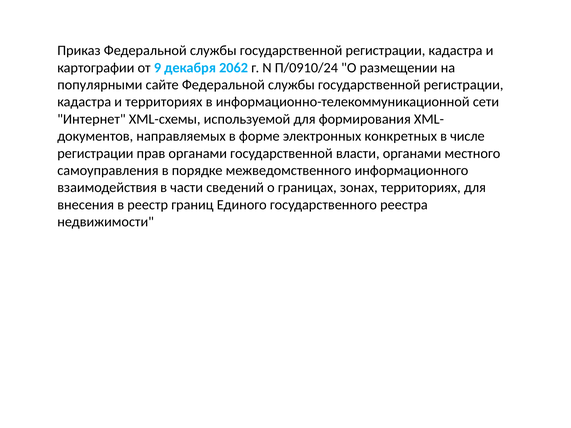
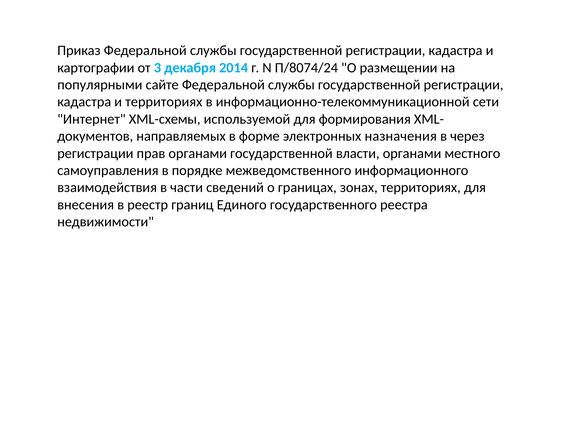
9: 9 -> 3 (157, 68)
2062: 2062 -> 2014 (234, 68)
П/0910/24: П/0910/24 -> П/8074/24 (306, 68)
конкретных: конкретных -> назначения (401, 136)
числе: числе -> через (467, 136)
